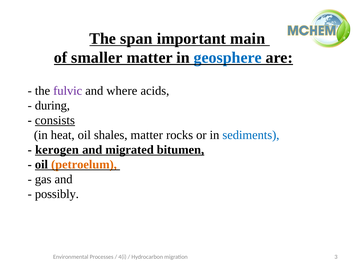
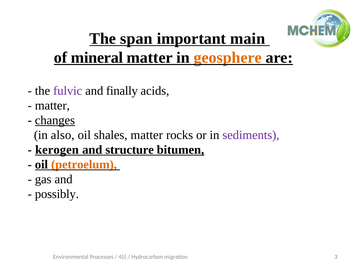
smaller: smaller -> mineral (97, 58)
geosphere colour: blue -> orange (228, 58)
where: where -> finally (122, 91)
during: during -> matter (52, 106)
consists: consists -> changes (55, 120)
heat: heat -> also (63, 135)
sediments colour: blue -> purple (251, 135)
migrated: migrated -> structure (130, 150)
